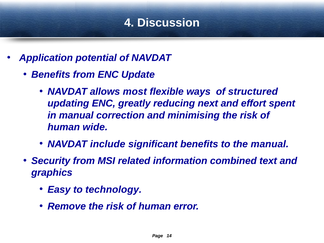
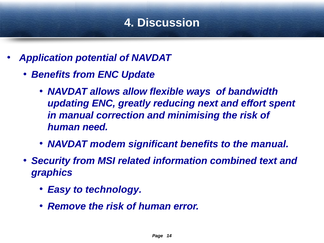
most: most -> allow (135, 92)
structured: structured -> bandwidth (253, 92)
wide: wide -> need (95, 127)
include: include -> modem (108, 144)
